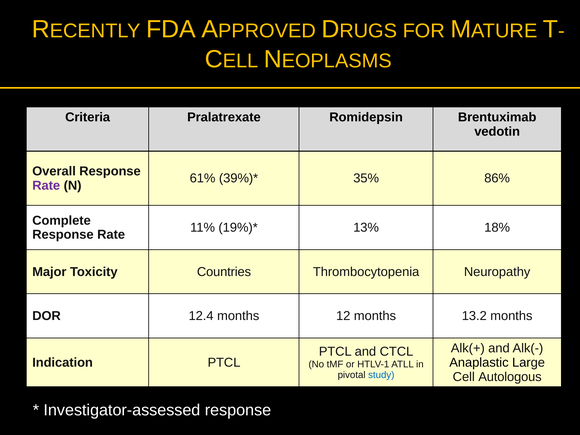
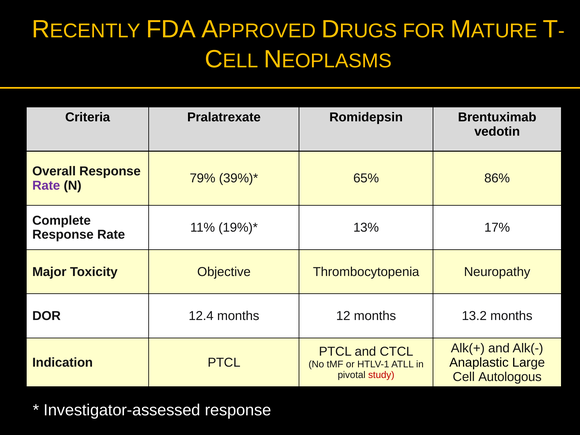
61%: 61% -> 79% (203, 178)
35%: 35% -> 65% (366, 178)
18%: 18% -> 17% (497, 228)
Countries: Countries -> Objective (224, 272)
study colour: blue -> red (381, 375)
